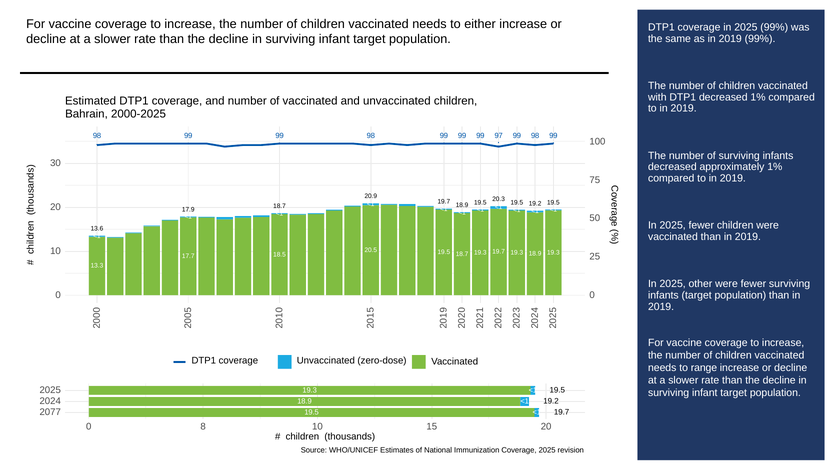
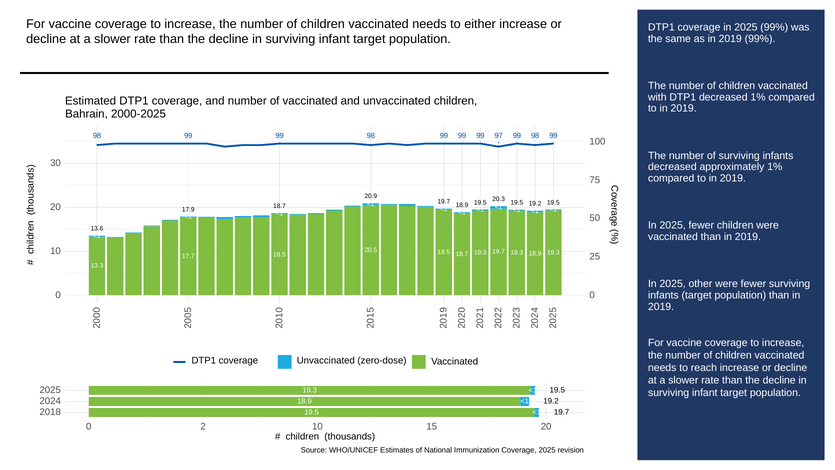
range: range -> reach (704, 368)
2077: 2077 -> 2018 (50, 412)
8: 8 -> 2 (203, 426)
